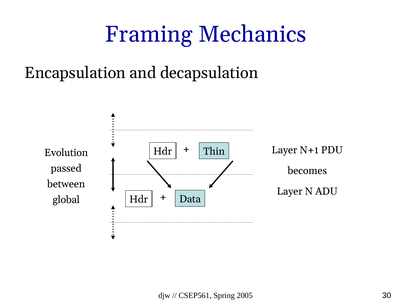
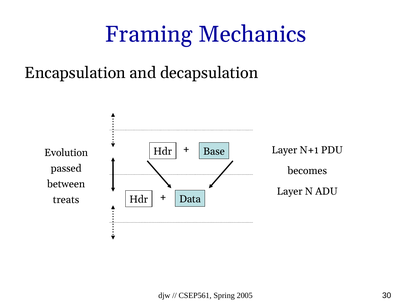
Thin: Thin -> Base (214, 152)
global: global -> treats (66, 200)
